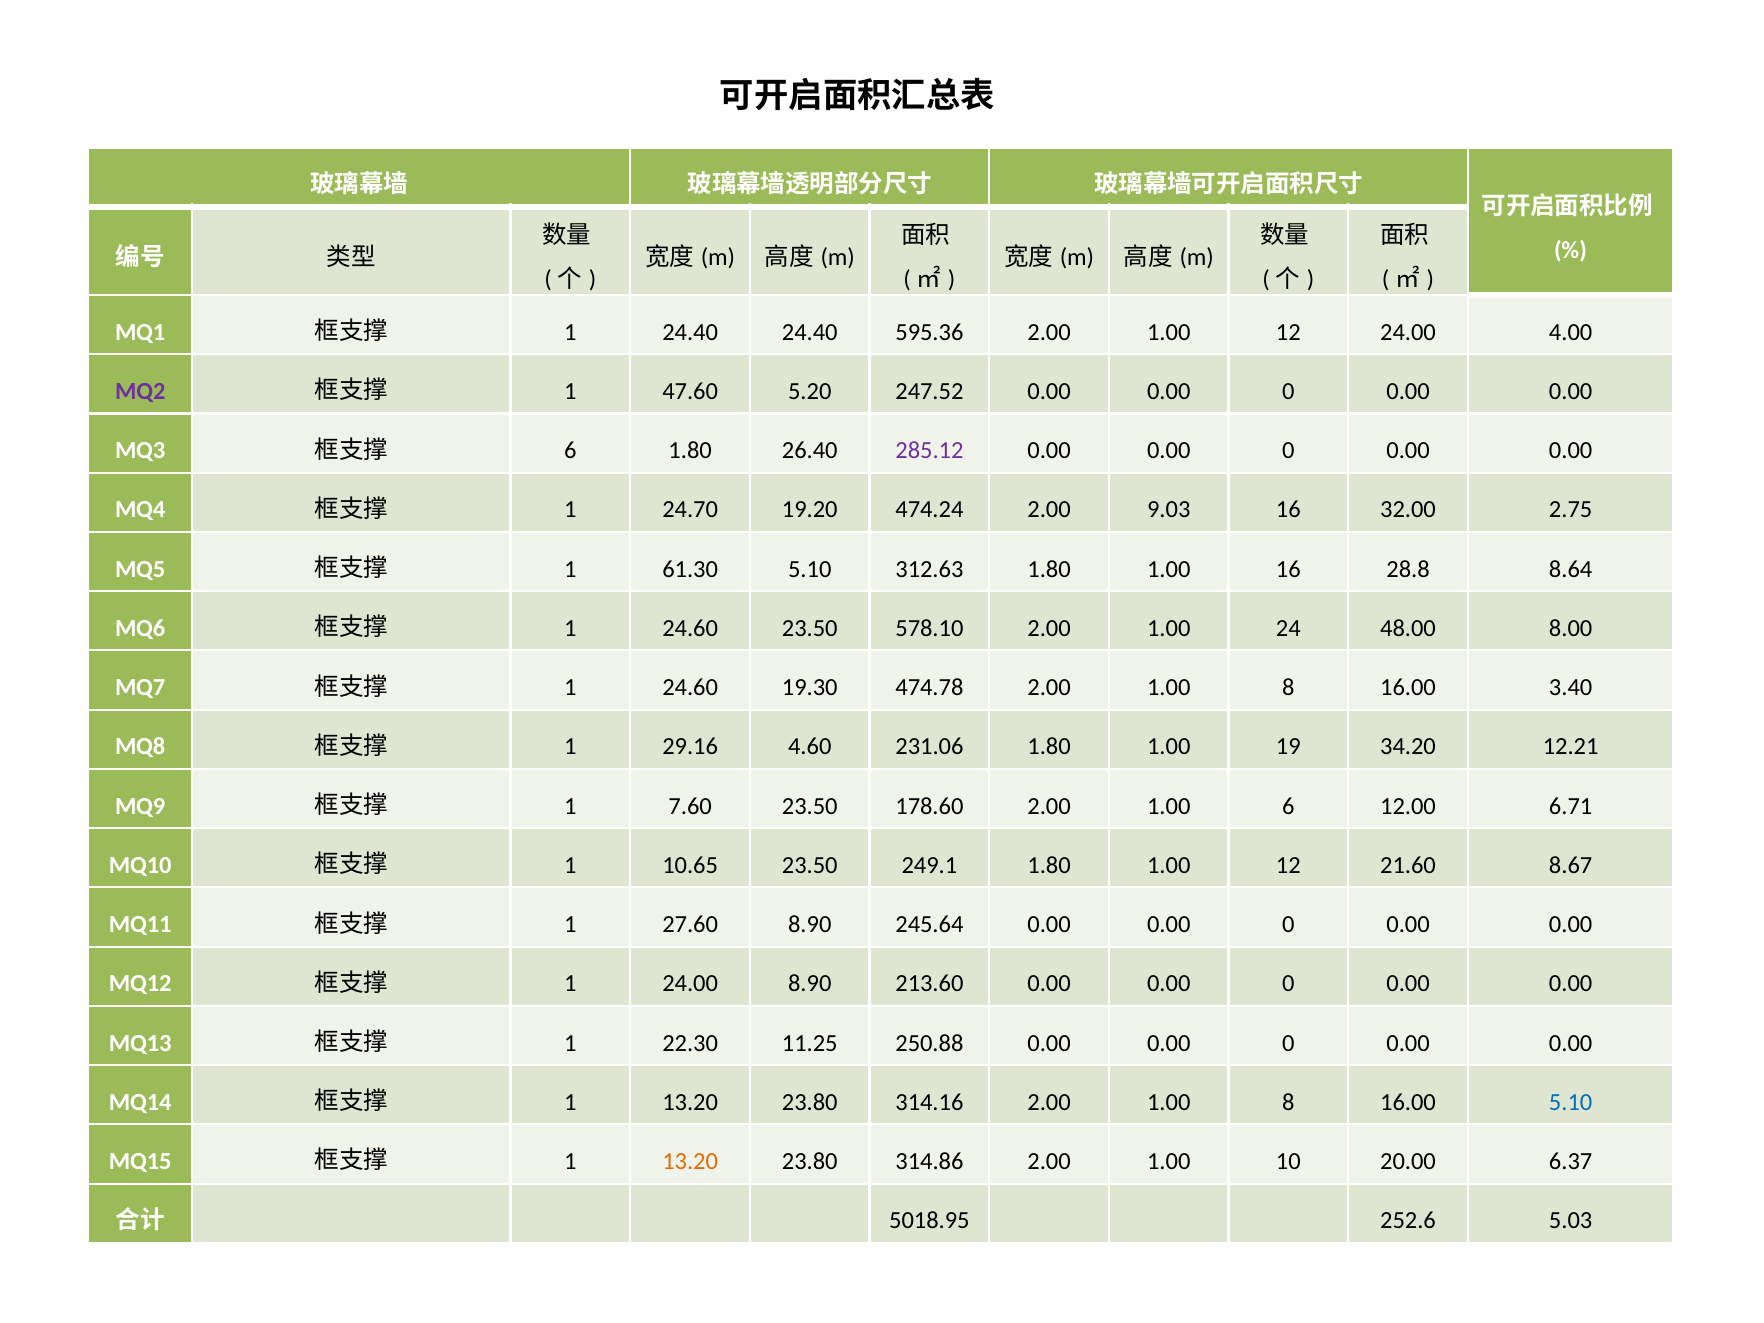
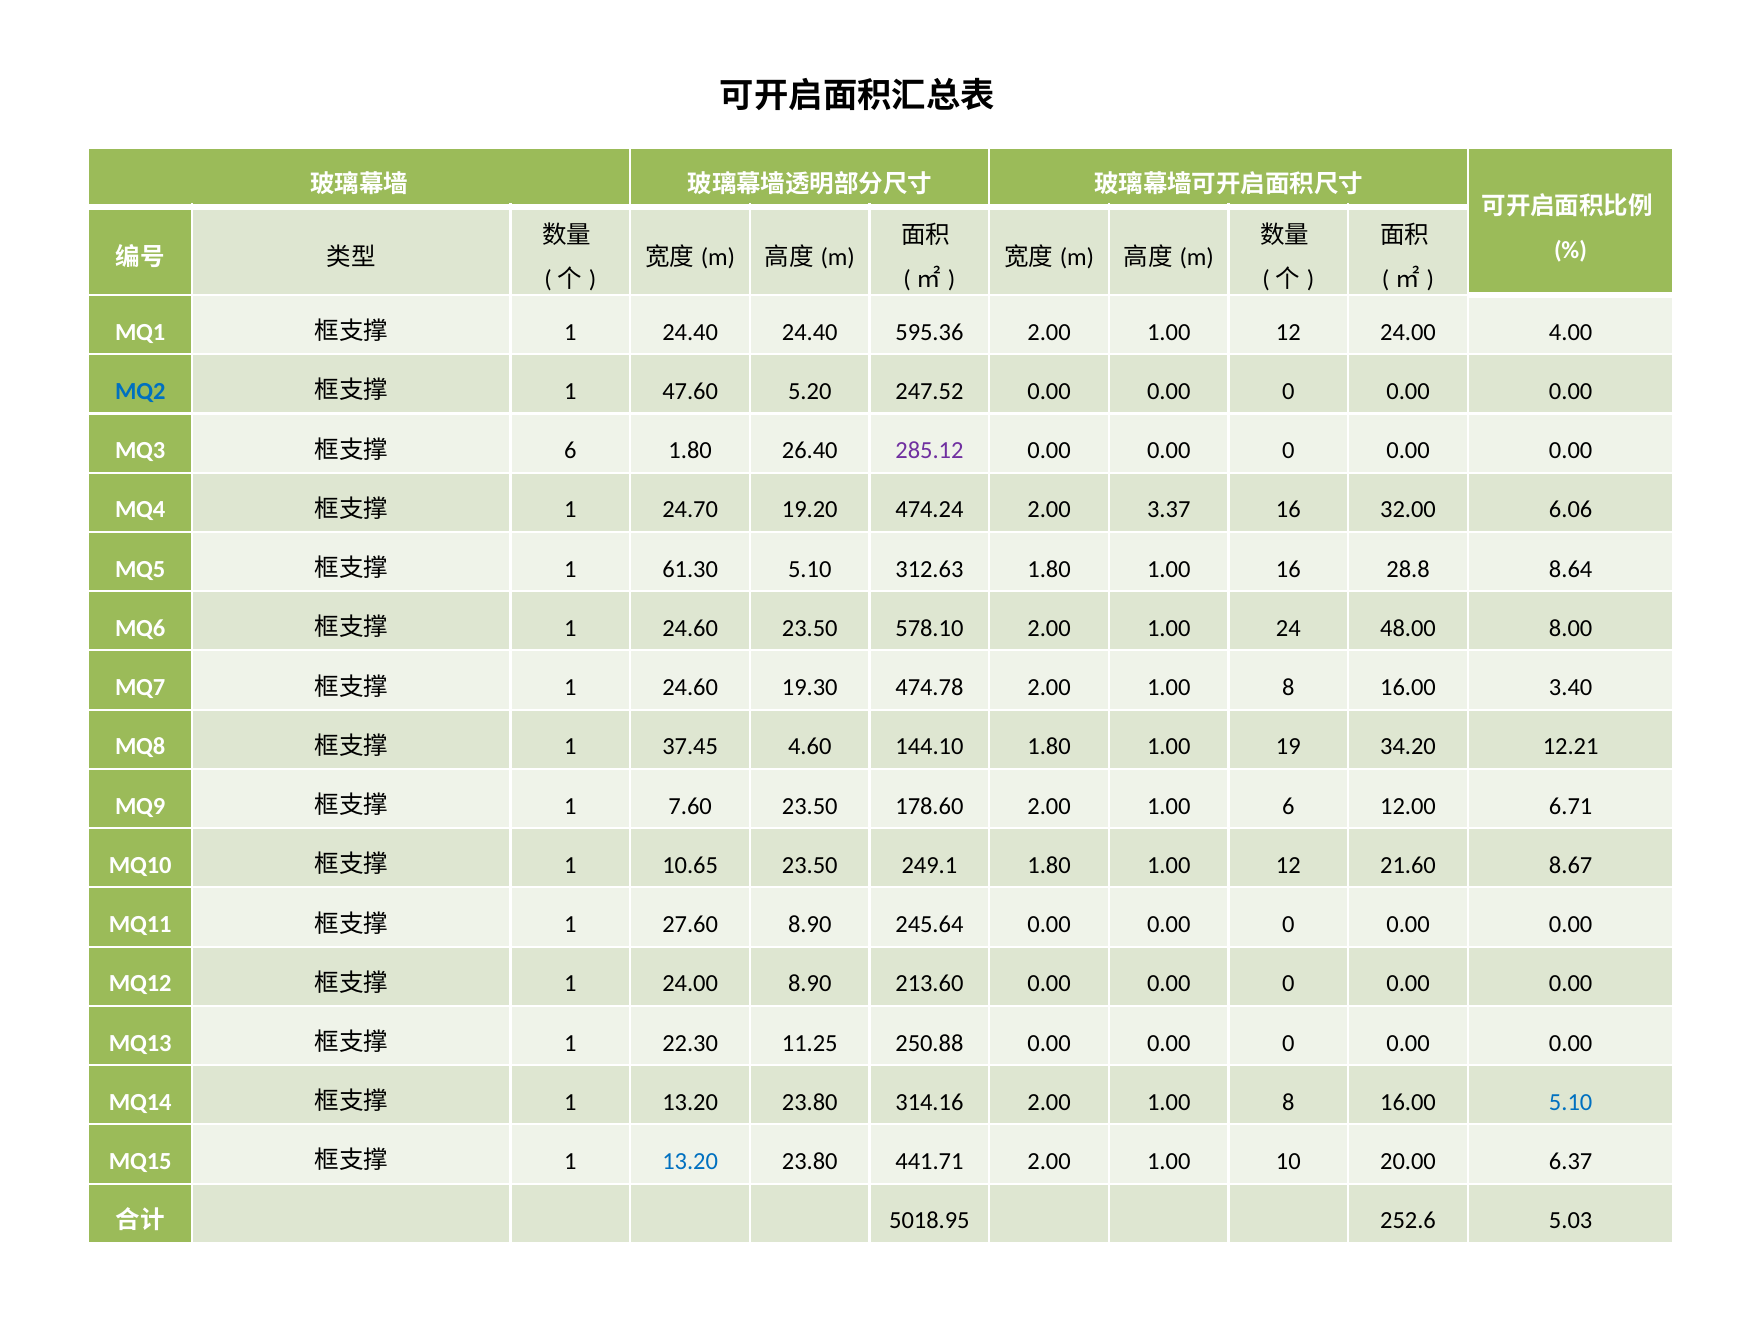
MQ2 colour: purple -> blue (140, 391)
9.03: 9.03 -> 3.37 (1169, 510)
2.75: 2.75 -> 6.06 (1571, 510)
29.16: 29.16 -> 37.45 (690, 747)
231.06: 231.06 -> 144.10 (929, 747)
13.20 colour: orange -> blue (690, 1161)
314.86: 314.86 -> 441.71 (929, 1161)
